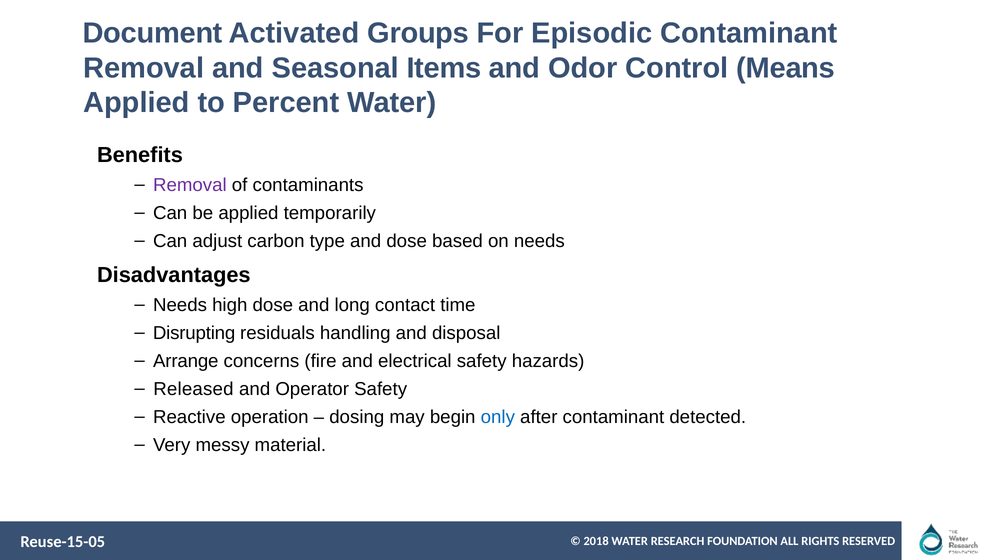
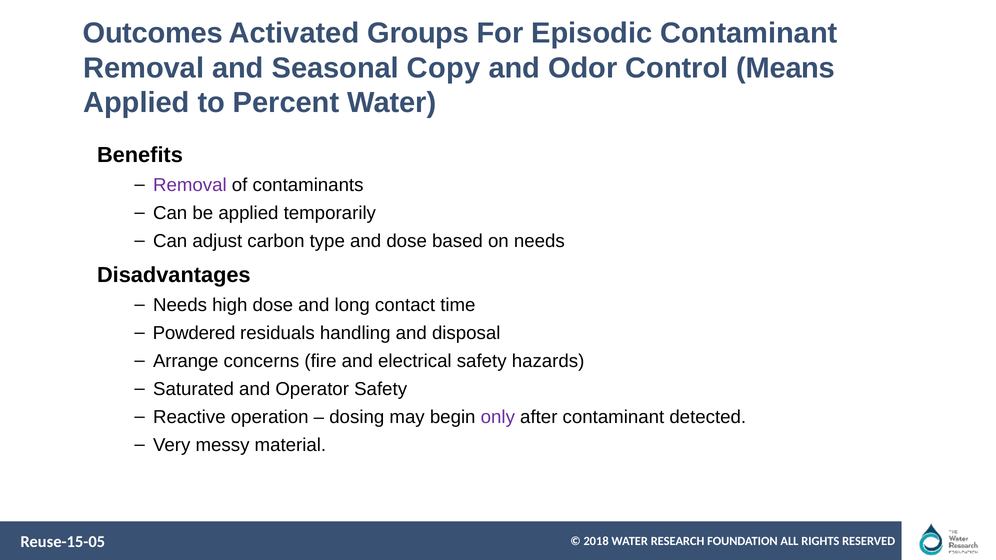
Document: Document -> Outcomes (153, 33)
Items: Items -> Copy (444, 68)
Disrupting: Disrupting -> Powdered (194, 333)
Released: Released -> Saturated (194, 389)
only colour: blue -> purple (498, 417)
